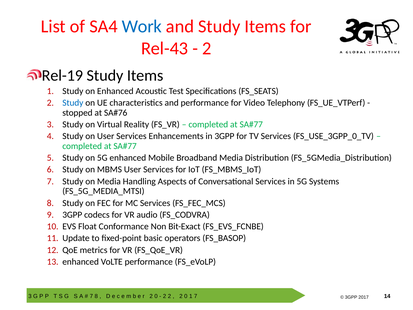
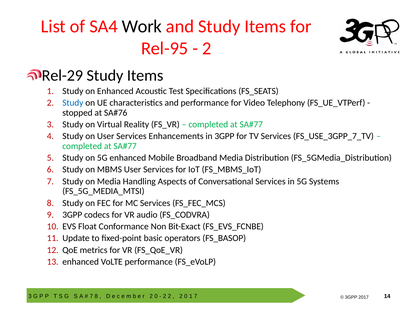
Work colour: blue -> black (142, 26)
Rel-43: Rel-43 -> Rel-95 (165, 48)
Rel-19: Rel-19 -> Rel-29 (62, 75)
FS_USE_3GPP_0_TV: FS_USE_3GPP_0_TV -> FS_USE_3GPP_7_TV (333, 136)
